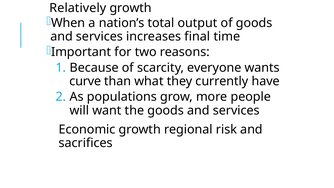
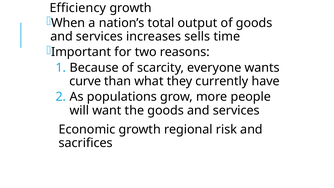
Relatively: Relatively -> Efficiency (78, 8)
final: final -> sells (197, 36)
